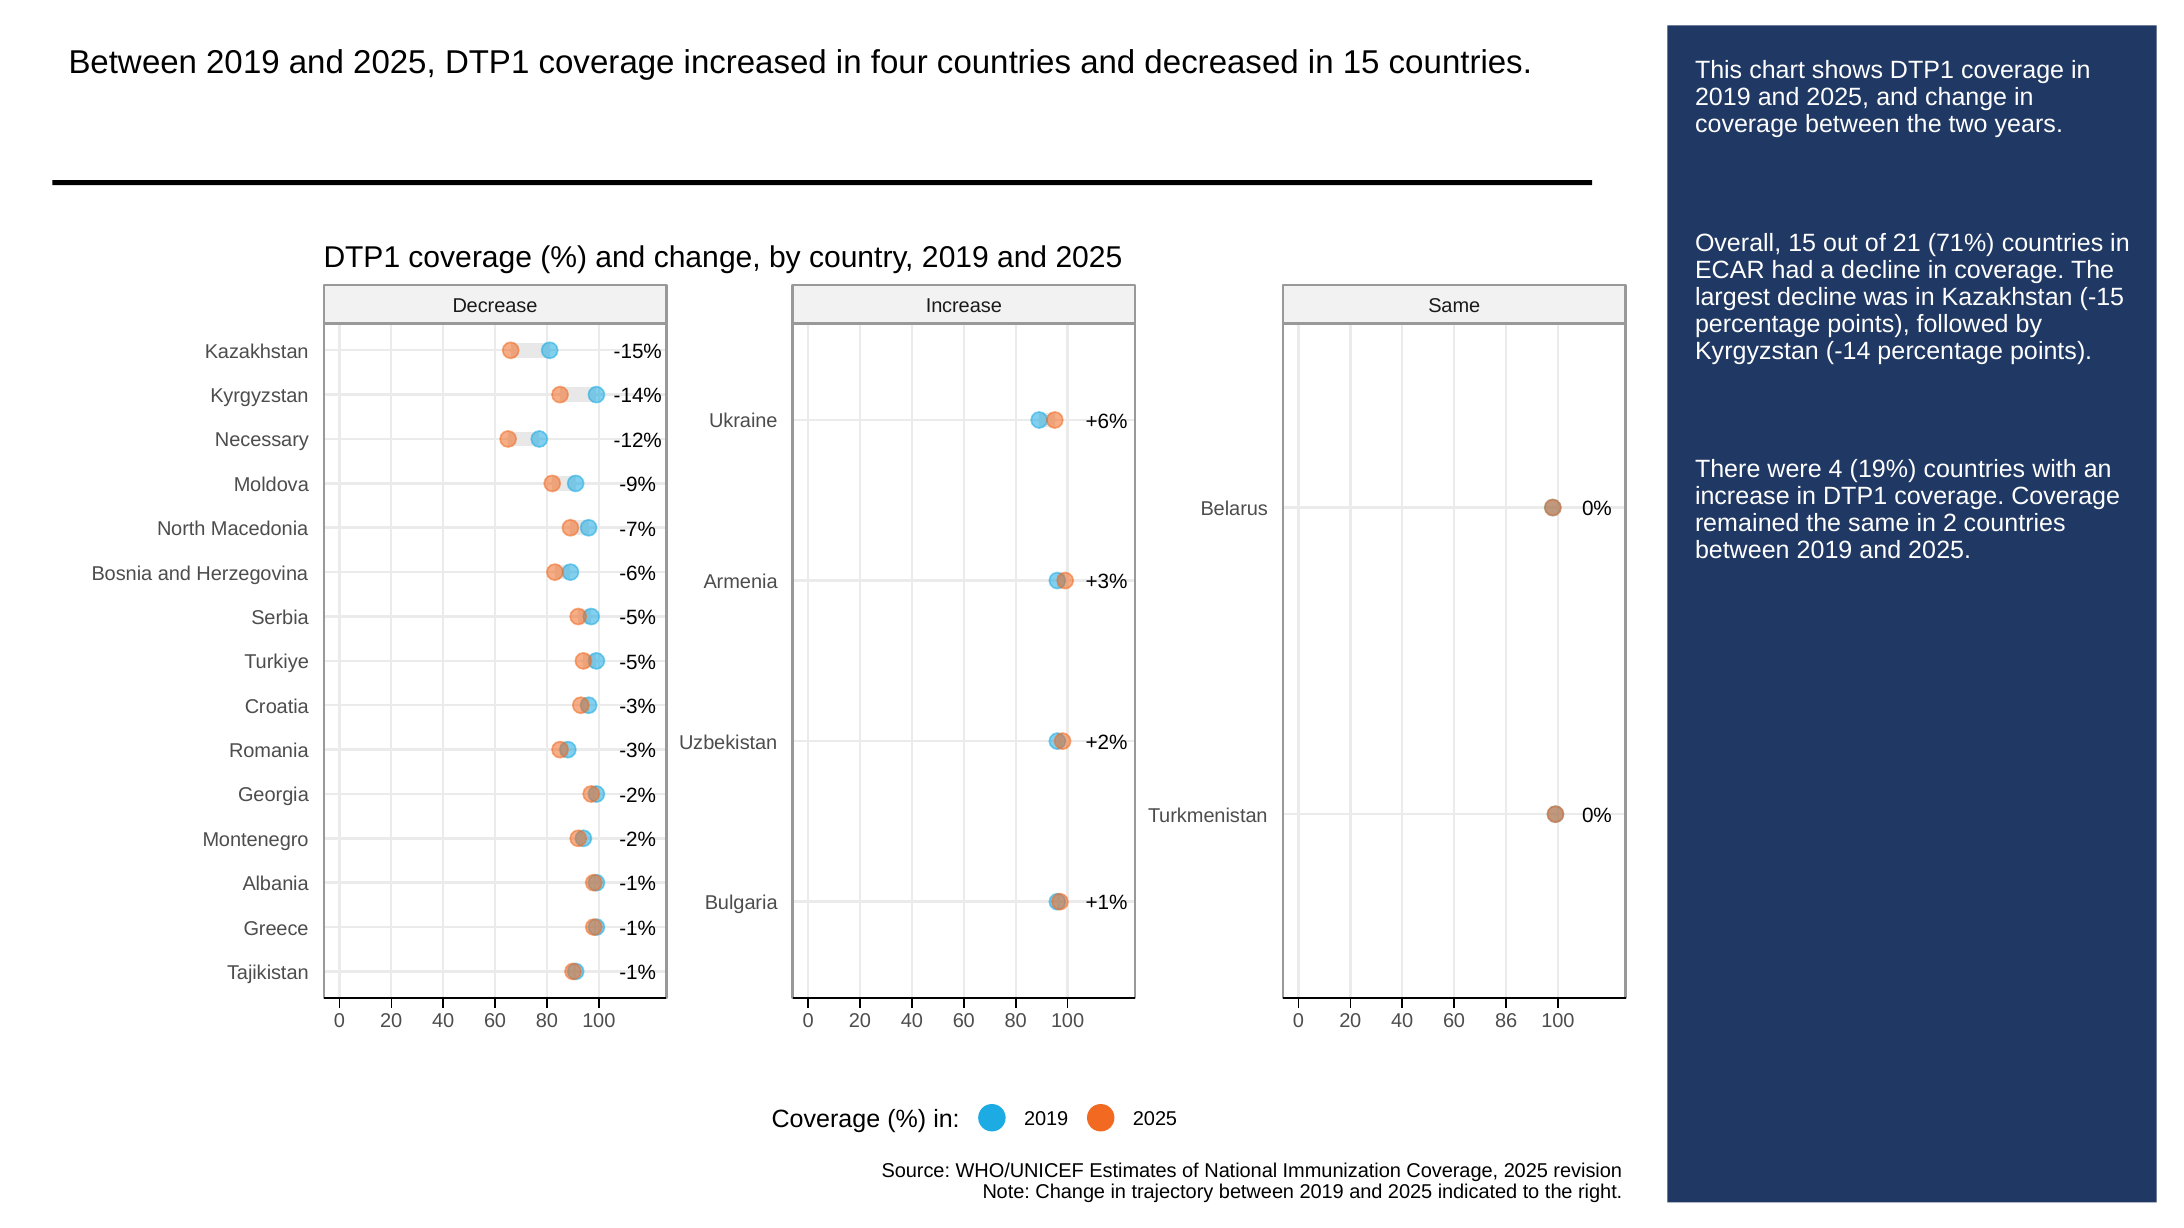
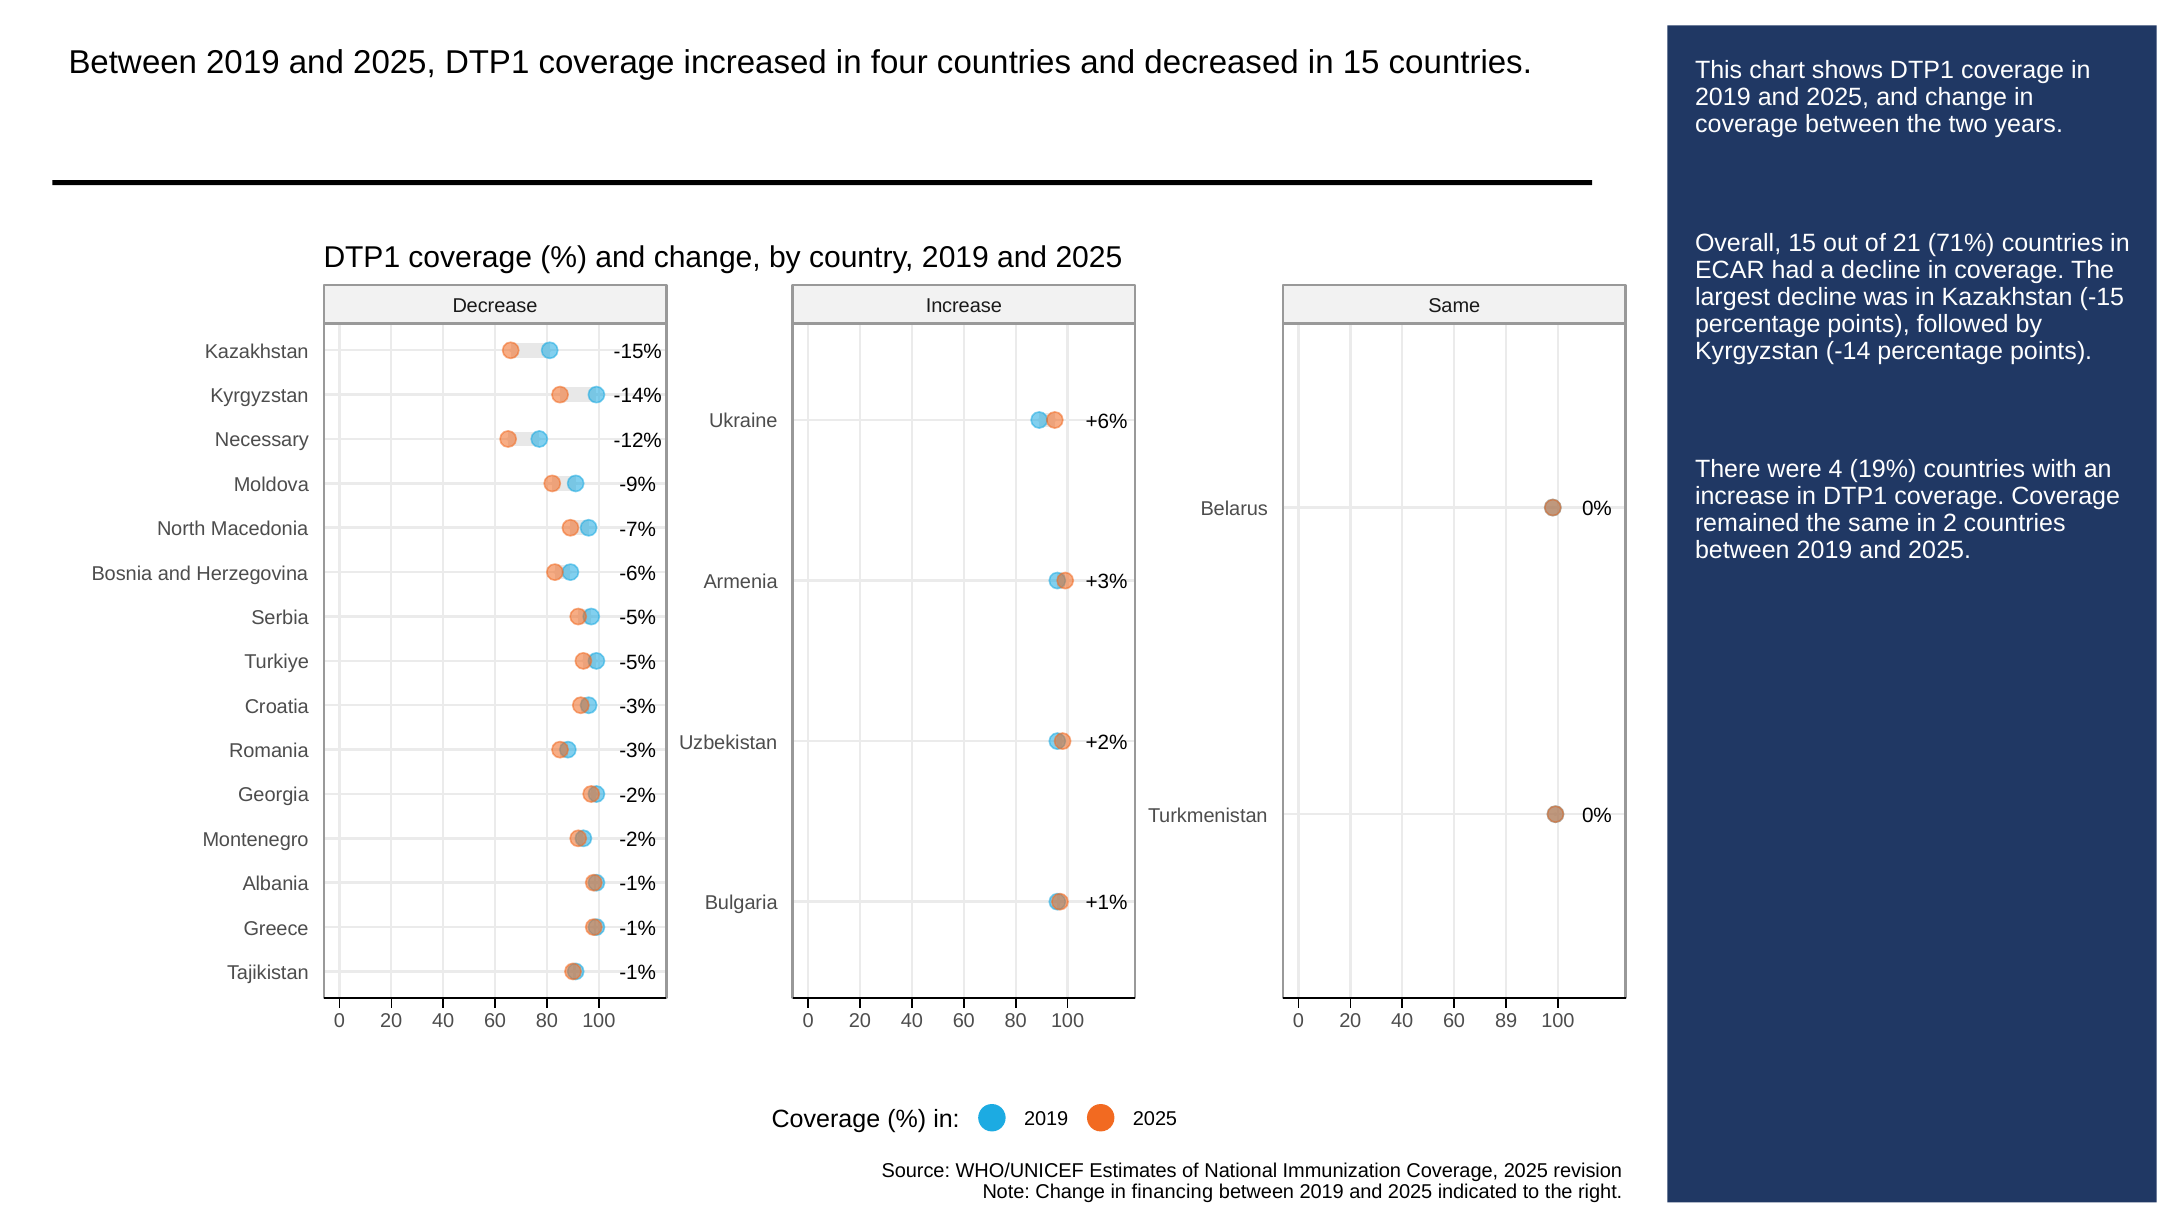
86: 86 -> 89 (1506, 1022)
trajectory: trajectory -> financing (1172, 1193)
